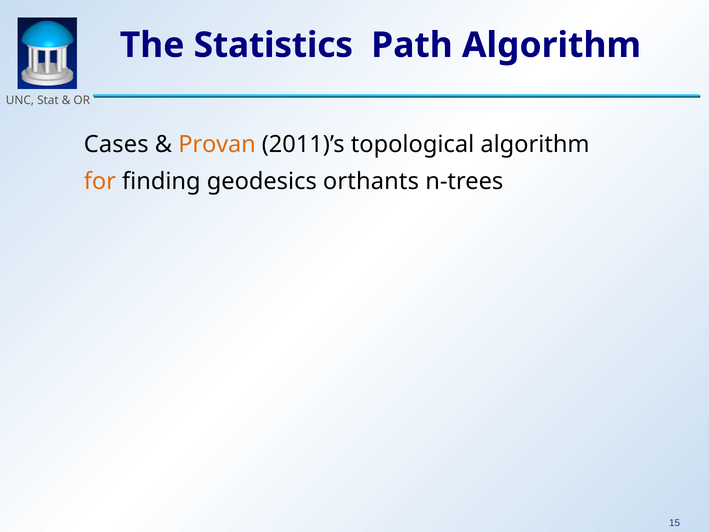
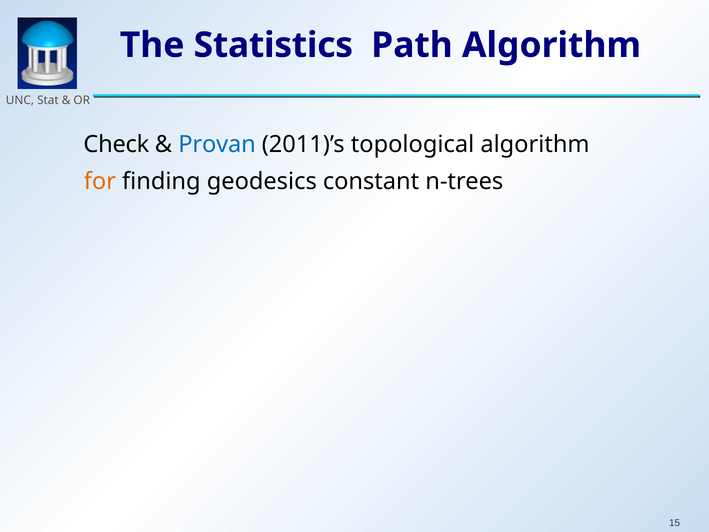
Cases: Cases -> Check (116, 145)
Provan colour: orange -> blue (217, 145)
orthants: orthants -> constant (371, 181)
